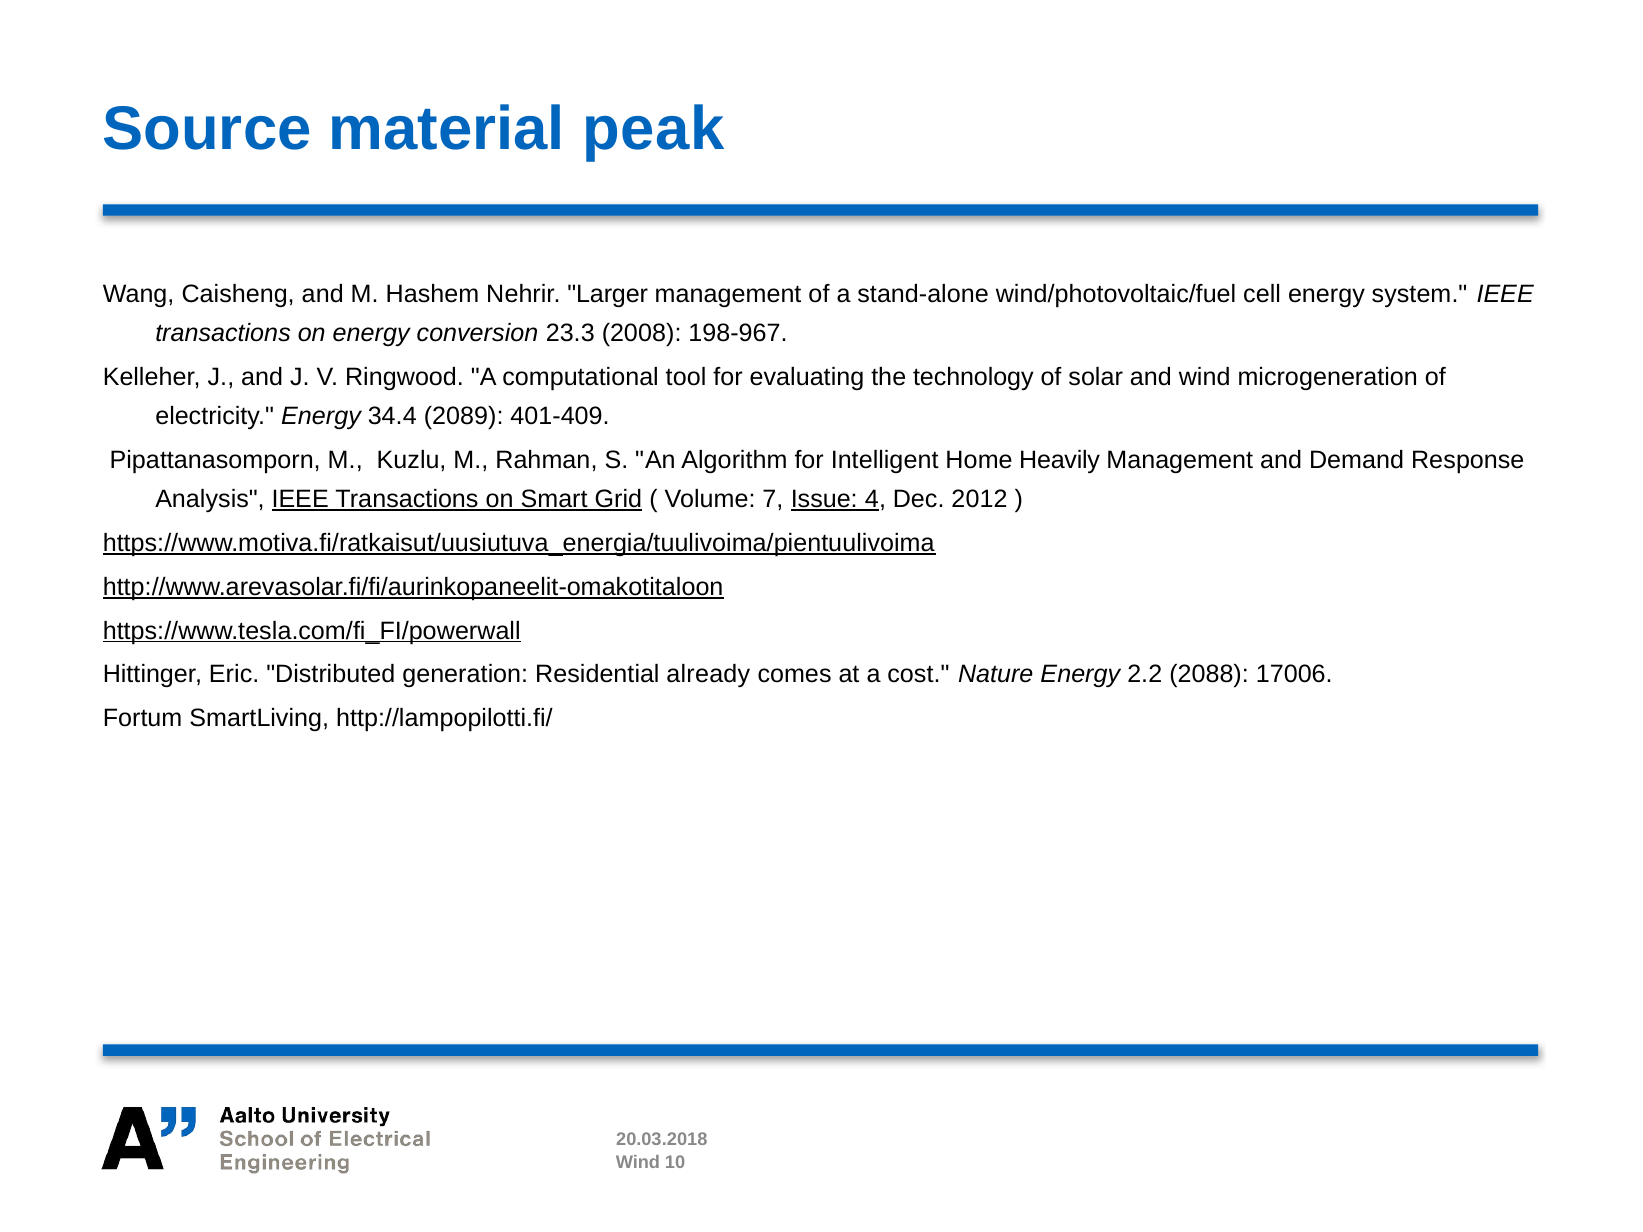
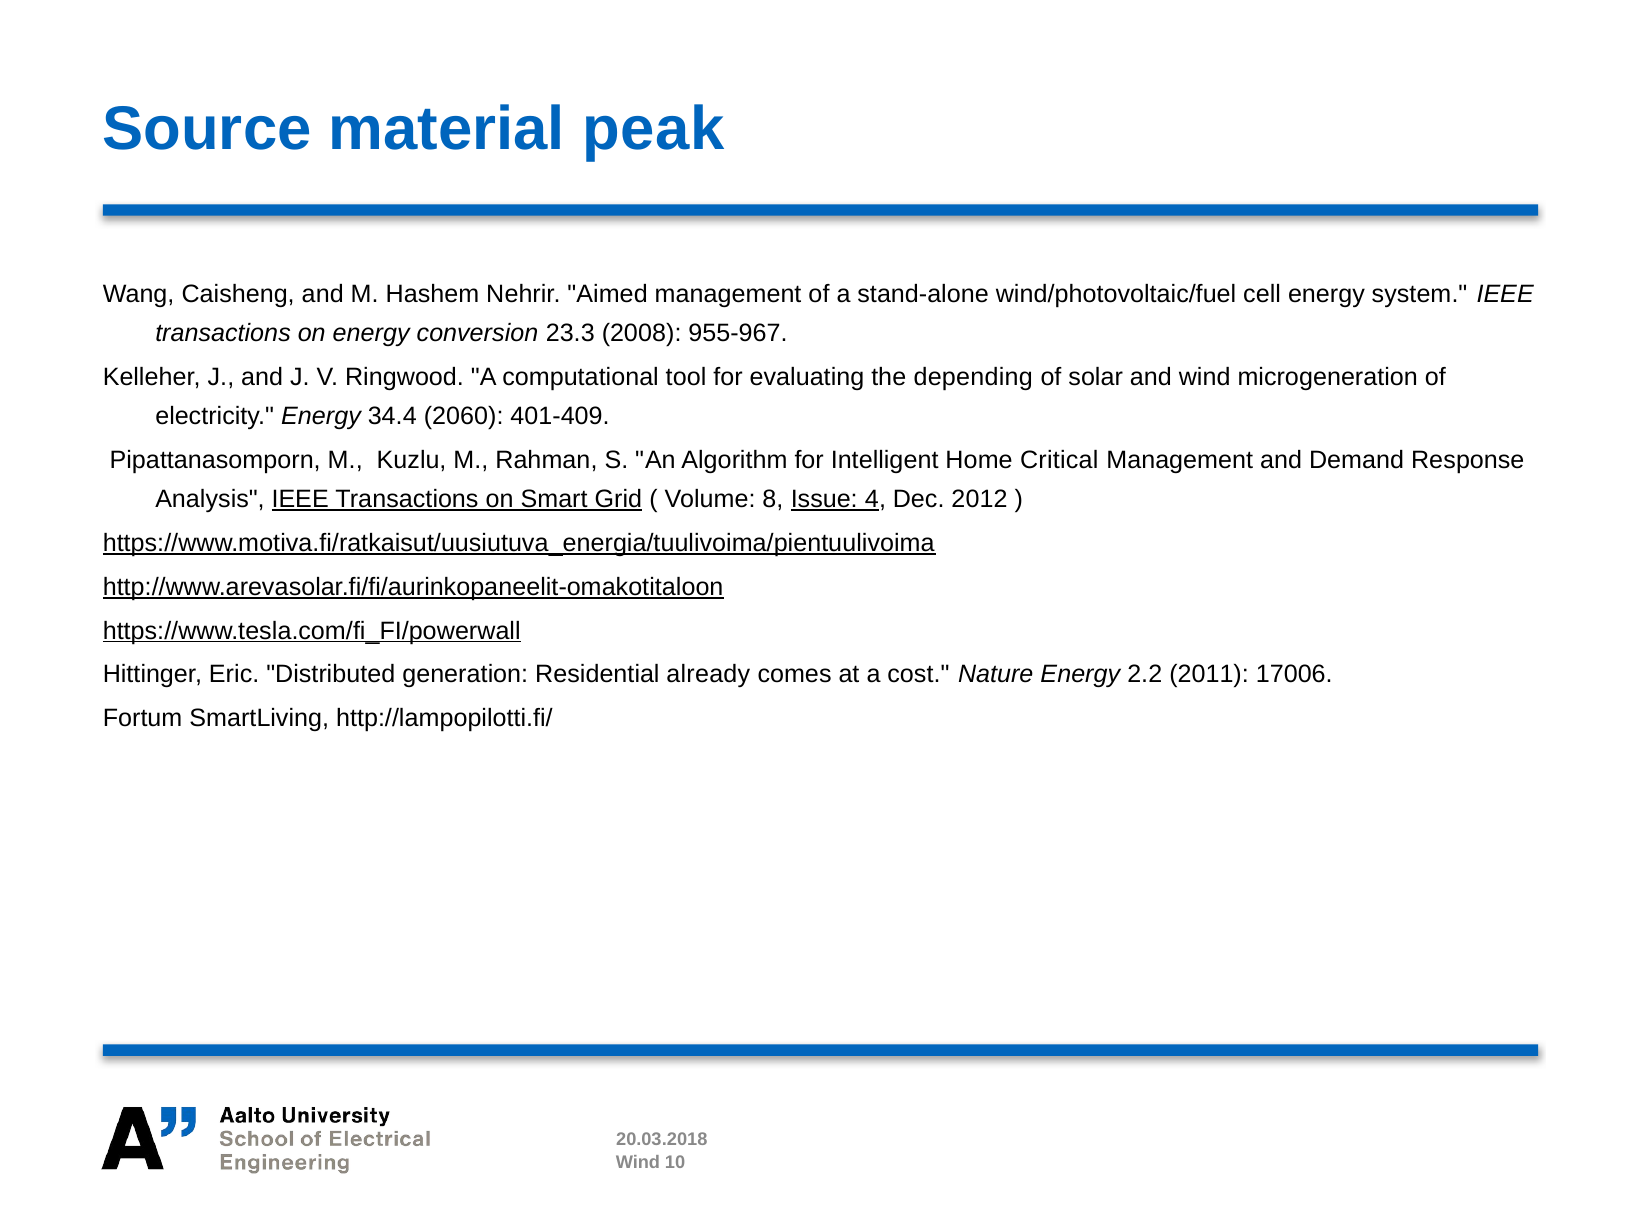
Larger: Larger -> Aimed (608, 295)
198-967: 198-967 -> 955-967 (738, 334)
technology: technology -> depending (973, 377)
2089: 2089 -> 2060 (464, 416)
Heavily: Heavily -> Critical (1059, 460)
7: 7 -> 8 (773, 499)
2088: 2088 -> 2011 (1209, 675)
